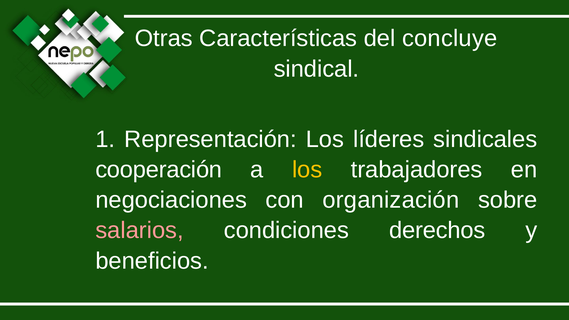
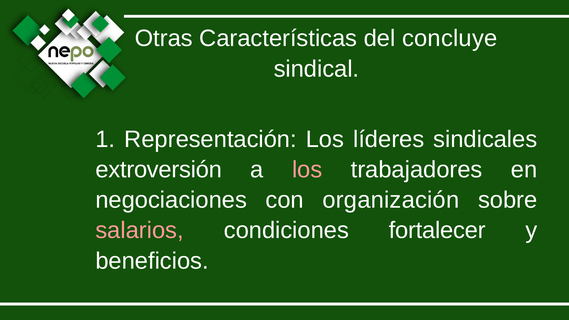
cooperación: cooperación -> extroversión (159, 170)
los colour: yellow -> pink (307, 170)
derechos: derechos -> fortalecer (437, 231)
